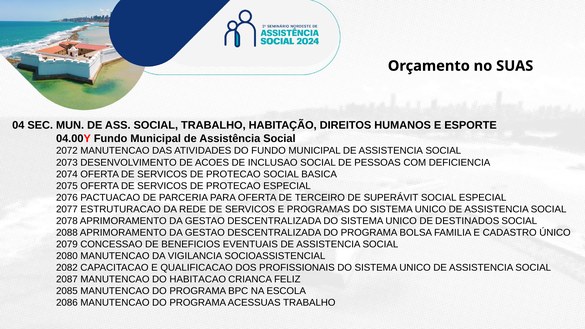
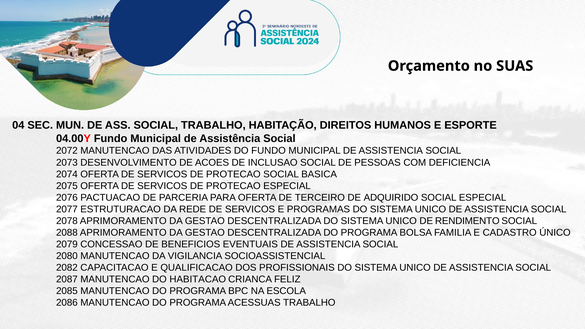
SUPERÁVIT: SUPERÁVIT -> ADQUIRIDO (391, 198)
DESTINADOS: DESTINADOS -> RENDIMENTO (467, 221)
